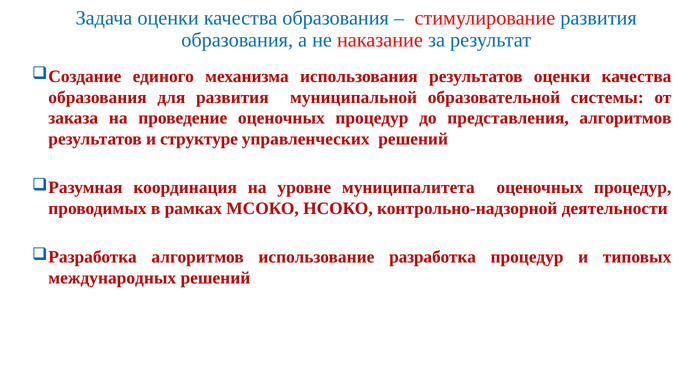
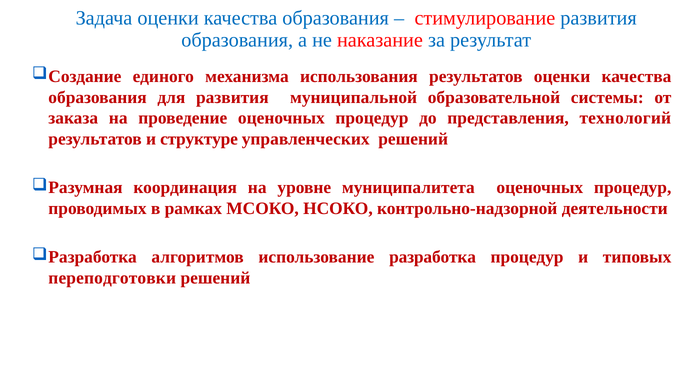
представления алгоритмов: алгоритмов -> технологий (625, 118)
международных: международных -> переподготовки (112, 278)
